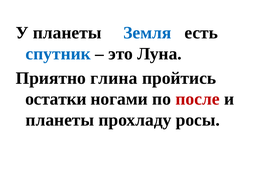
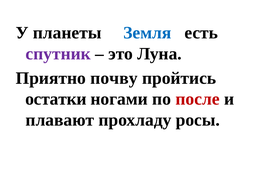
спутник colour: blue -> purple (58, 54)
глина: глина -> почву (114, 78)
планеты: планеты -> плавают (60, 120)
